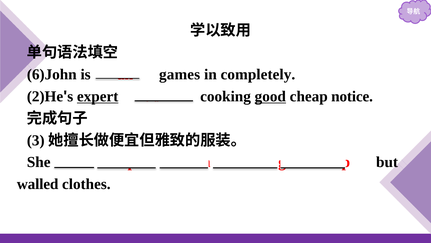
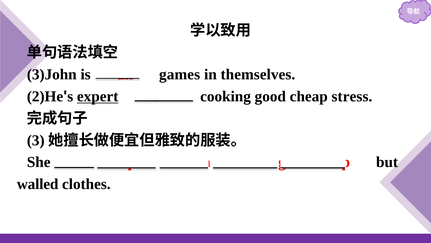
6)John: 6)John -> 3)John (52, 74)
completely: completely -> themselves (258, 74)
good underline: present -> none (270, 96)
notice: notice -> stress (352, 96)
